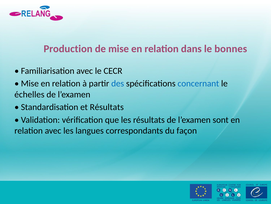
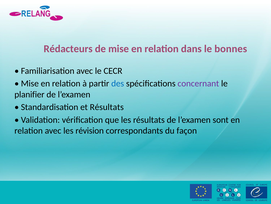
Production: Production -> Rédacteurs (68, 49)
concernant colour: blue -> purple (198, 83)
échelles: échelles -> planifier (29, 94)
langues: langues -> révision (90, 130)
